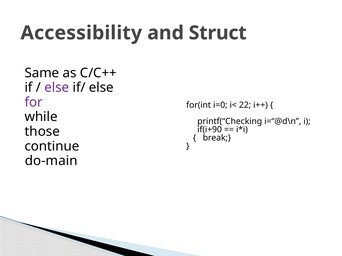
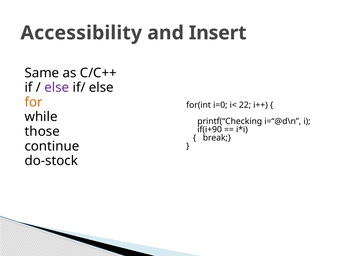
Struct: Struct -> Insert (218, 33)
for colour: purple -> orange (34, 102)
do-main: do-main -> do-stock (51, 161)
